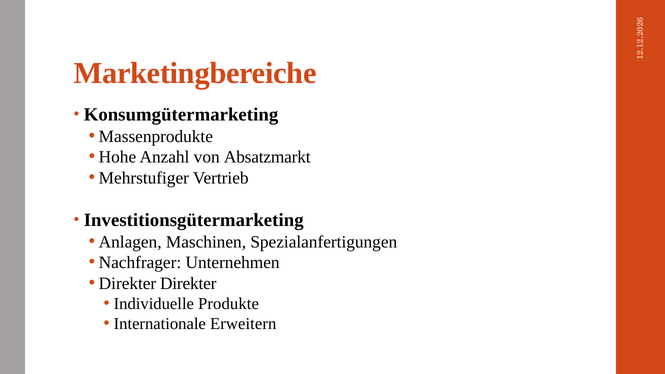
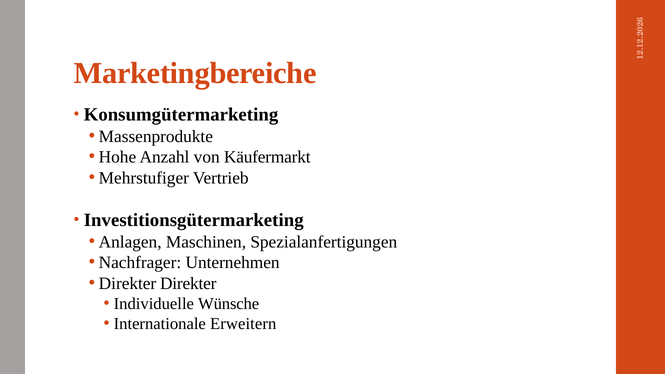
Absatzmarkt: Absatzmarkt -> Käufermarkt (267, 157)
Produkte: Produkte -> Wünsche (229, 304)
